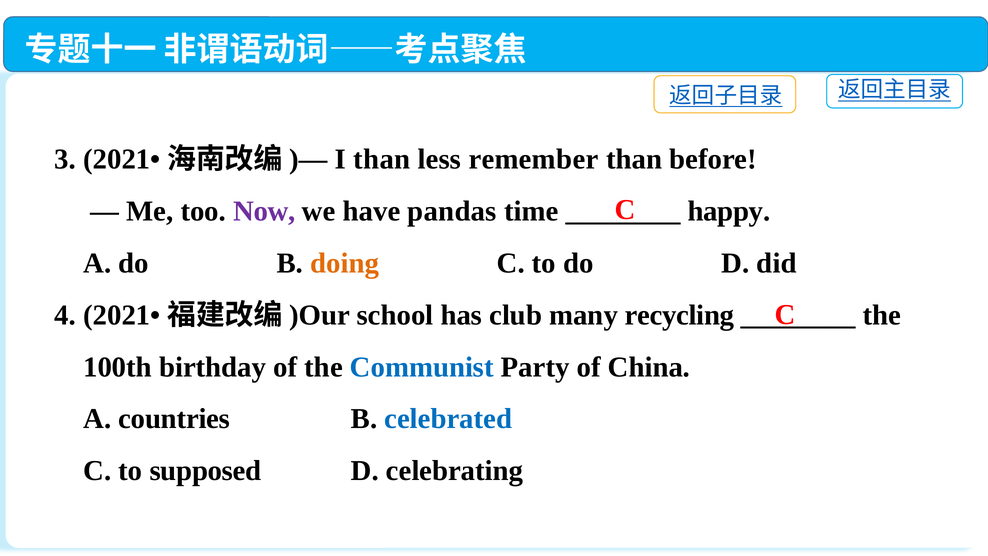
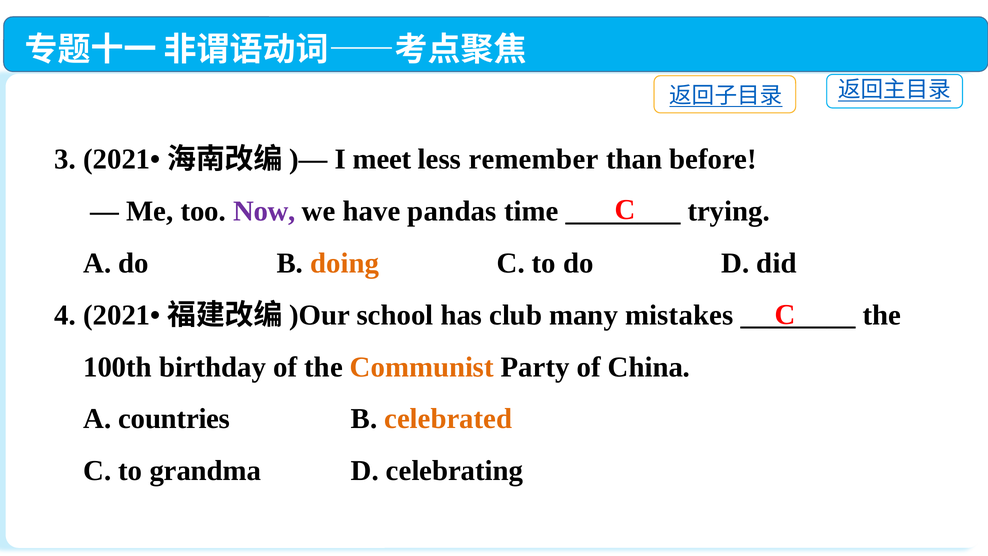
I than: than -> meet (382, 159)
happy: happy -> trying (729, 211)
recycling: recycling -> mistakes (679, 315)
Communist colour: blue -> orange (422, 367)
celebrated colour: blue -> orange (448, 419)
supposed: supposed -> grandma (205, 471)
